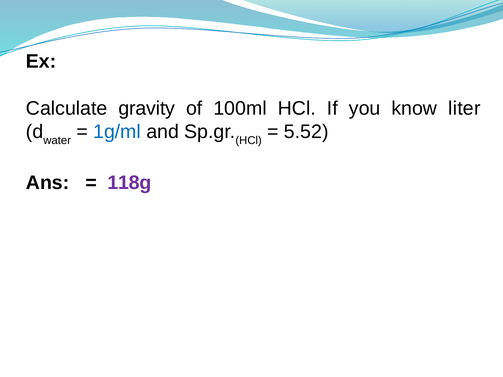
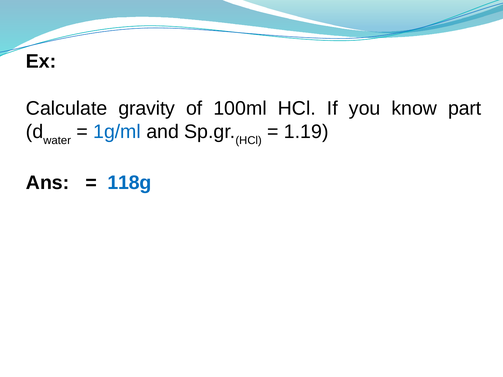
liter: liter -> part (465, 108)
5.52: 5.52 -> 1.19 (306, 132)
118g colour: purple -> blue (130, 183)
